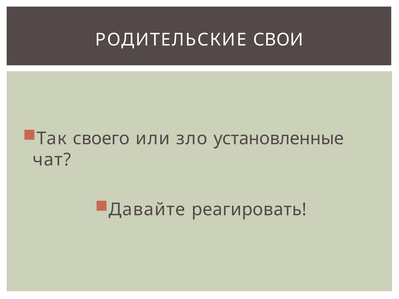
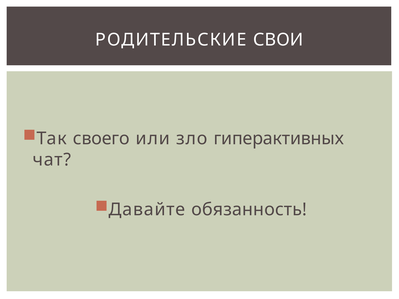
установленные: установленные -> гиперактивных (279, 139)
реагировать: реагировать -> обязанность (249, 210)
